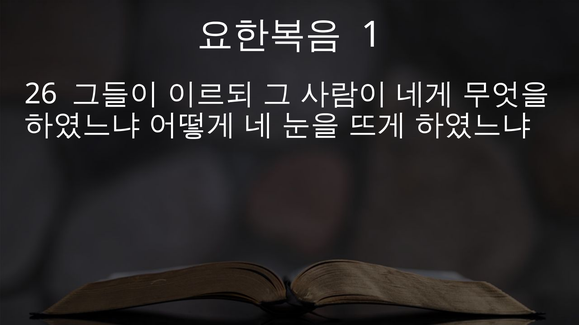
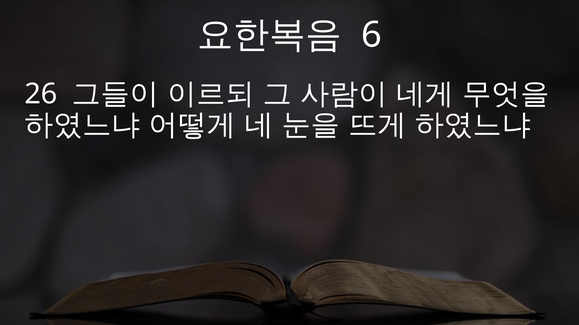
1: 1 -> 6 (372, 35)
